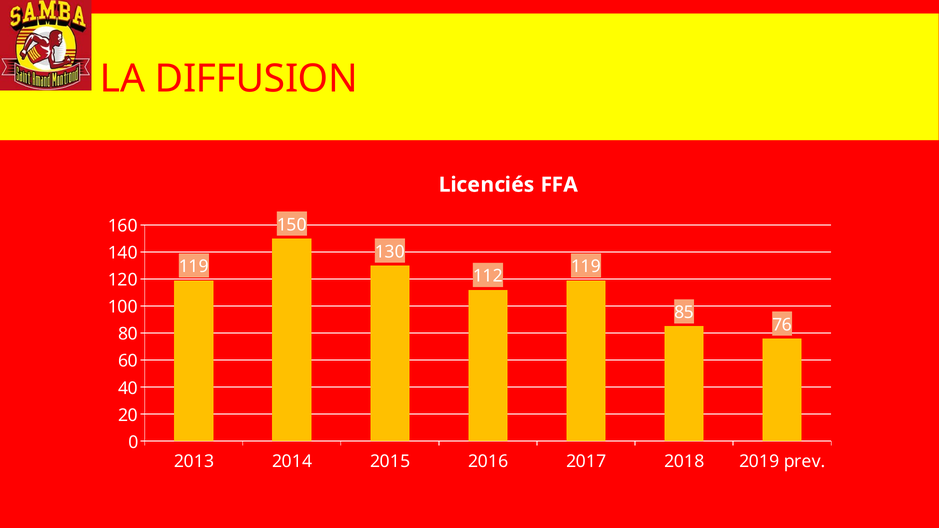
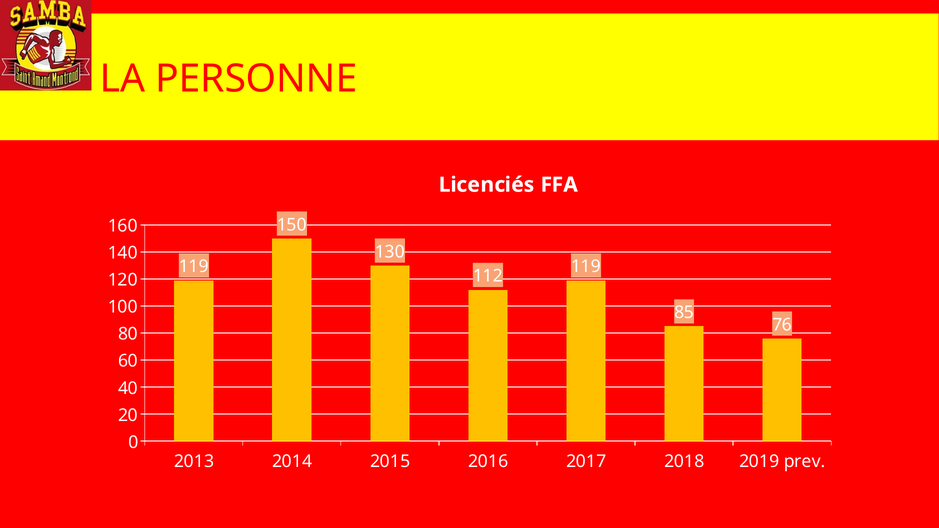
DIFFUSION: DIFFUSION -> PERSONNE (256, 79)
